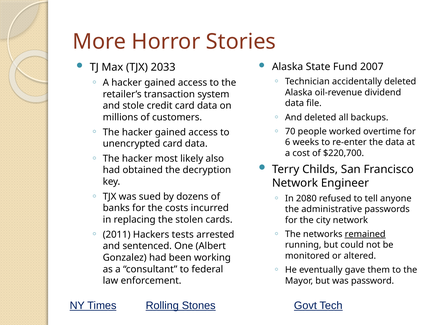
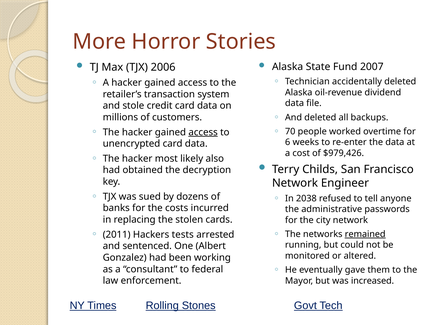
2033: 2033 -> 2006 (163, 67)
access underline: none -> present (203, 132)
$220,700: $220,700 -> $979,426 (344, 153)
2080: 2080 -> 2038 (306, 199)
password: password -> increased (373, 281)
